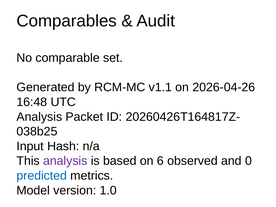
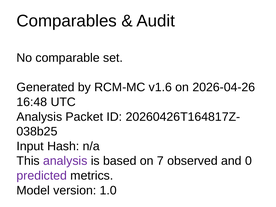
v1.1: v1.1 -> v1.6 (160, 87)
6: 6 -> 7 (160, 161)
predicted colour: blue -> purple (42, 176)
